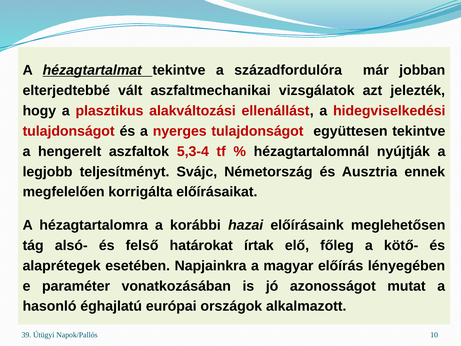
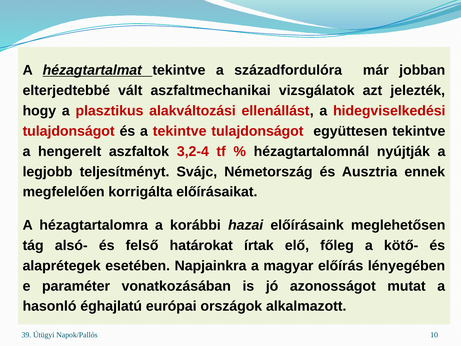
a nyerges: nyerges -> tekintve (180, 131)
5,3-4: 5,3-4 -> 3,2-4 (193, 151)
